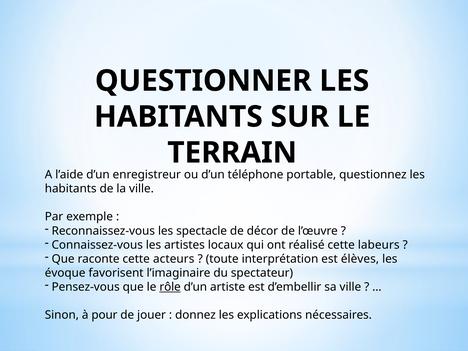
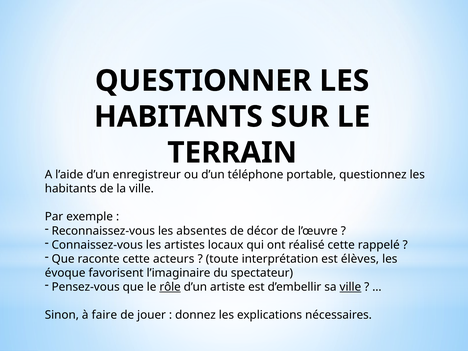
spectacle: spectacle -> absentes (202, 231)
labeurs: labeurs -> rappelé (379, 245)
ville underline: none -> present (350, 287)
pour: pour -> faire (104, 315)
